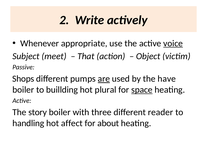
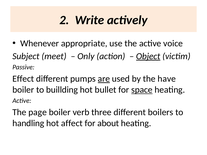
voice underline: present -> none (173, 43)
That: That -> Only (86, 56)
Object underline: none -> present (148, 56)
Shops: Shops -> Effect (23, 79)
plural: plural -> bullet (106, 90)
story: story -> page (38, 112)
with: with -> verb (81, 112)
reader: reader -> boilers (161, 112)
